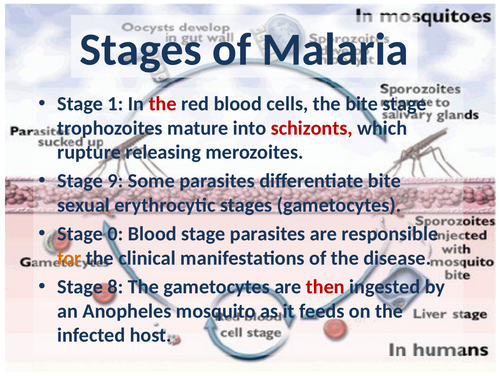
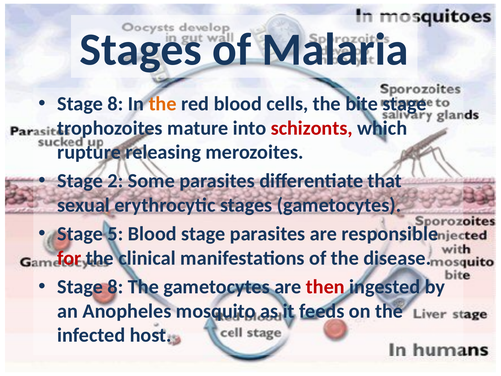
1: 1 -> 8 (115, 104)
the colour: red -> orange (163, 104)
9: 9 -> 2 (115, 181)
differentiate bite: bite -> that (385, 181)
0: 0 -> 5 (115, 234)
for colour: orange -> red (69, 258)
